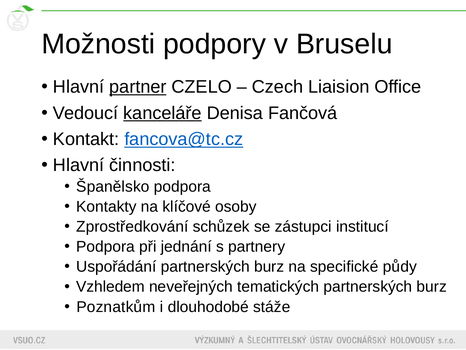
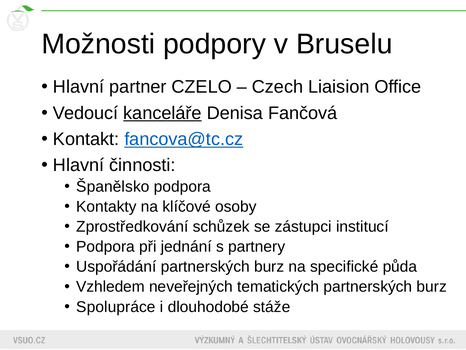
partner underline: present -> none (138, 87)
půdy: půdy -> půda (400, 266)
Poznatkům: Poznatkům -> Spolupráce (116, 306)
